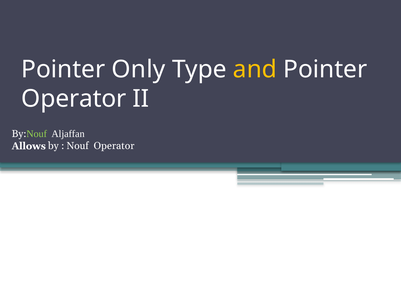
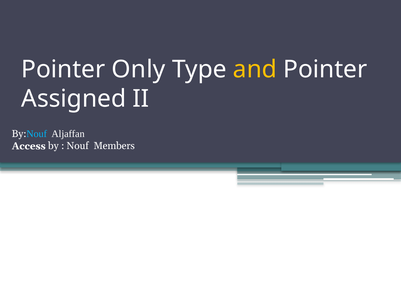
Operator: Operator -> Assigned (74, 99)
Nouf colour: light green -> light blue (37, 134)
Allows: Allows -> Access (29, 146)
Nouf Operator: Operator -> Members (114, 146)
